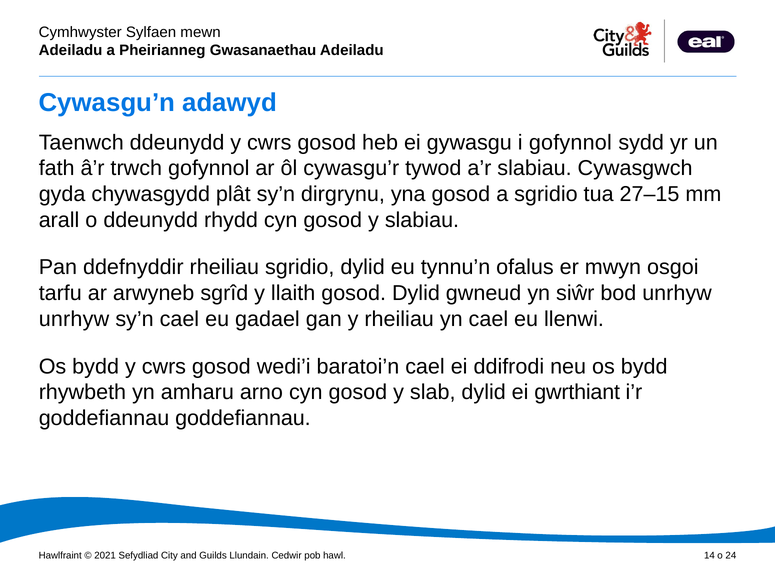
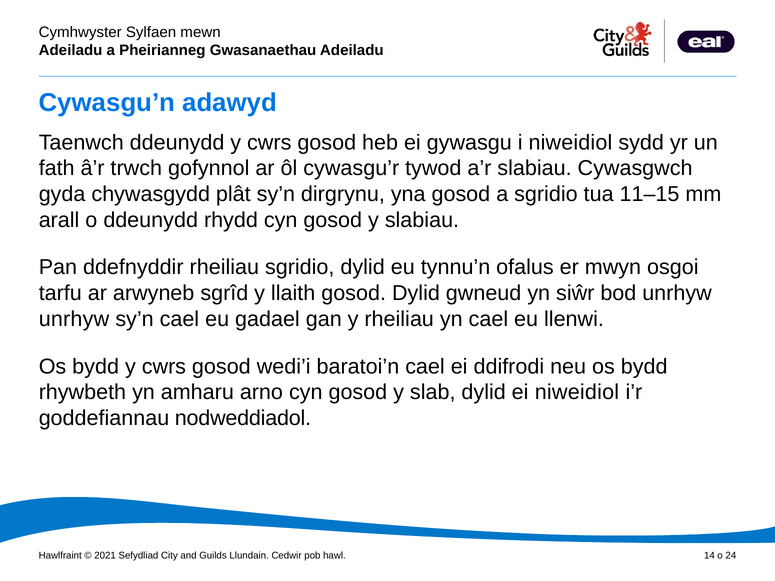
i gofynnol: gofynnol -> niweidiol (570, 143)
27–15: 27–15 -> 11–15 (650, 194)
ei gwrthiant: gwrthiant -> niweidiol (577, 392)
goddefiannau goddefiannau: goddefiannau -> nodweddiadol (243, 418)
